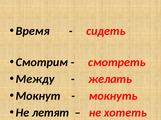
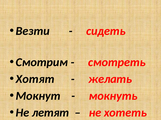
Время: Время -> Везти (33, 31)
Между: Между -> Хотят (35, 80)
